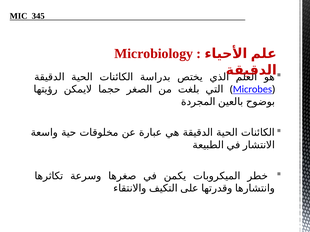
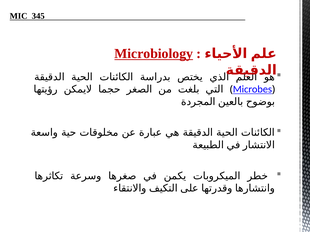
Microbiology underline: none -> present (154, 54)
